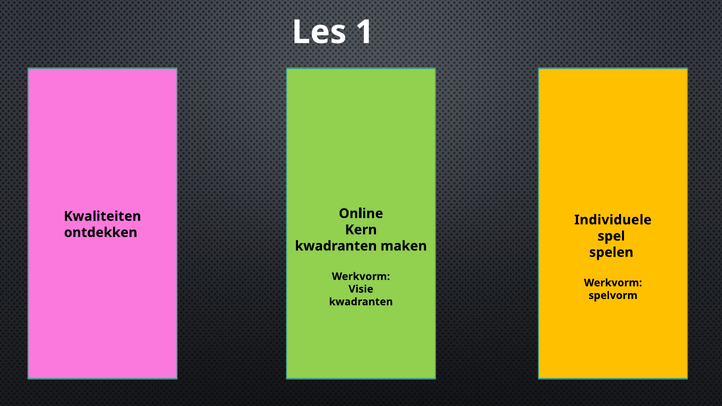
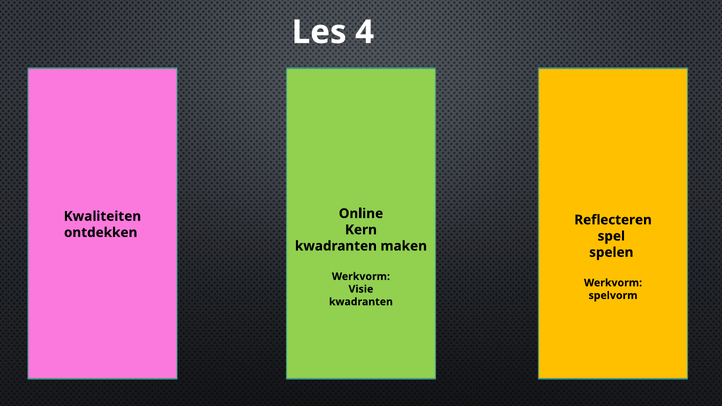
1: 1 -> 4 (365, 32)
Individuele: Individuele -> Reflecteren (613, 220)
